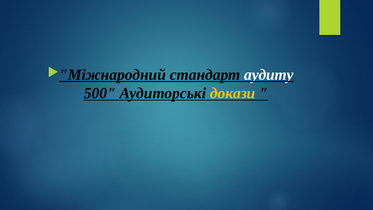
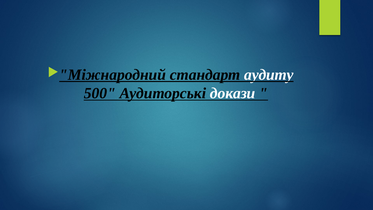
докази colour: yellow -> white (233, 93)
